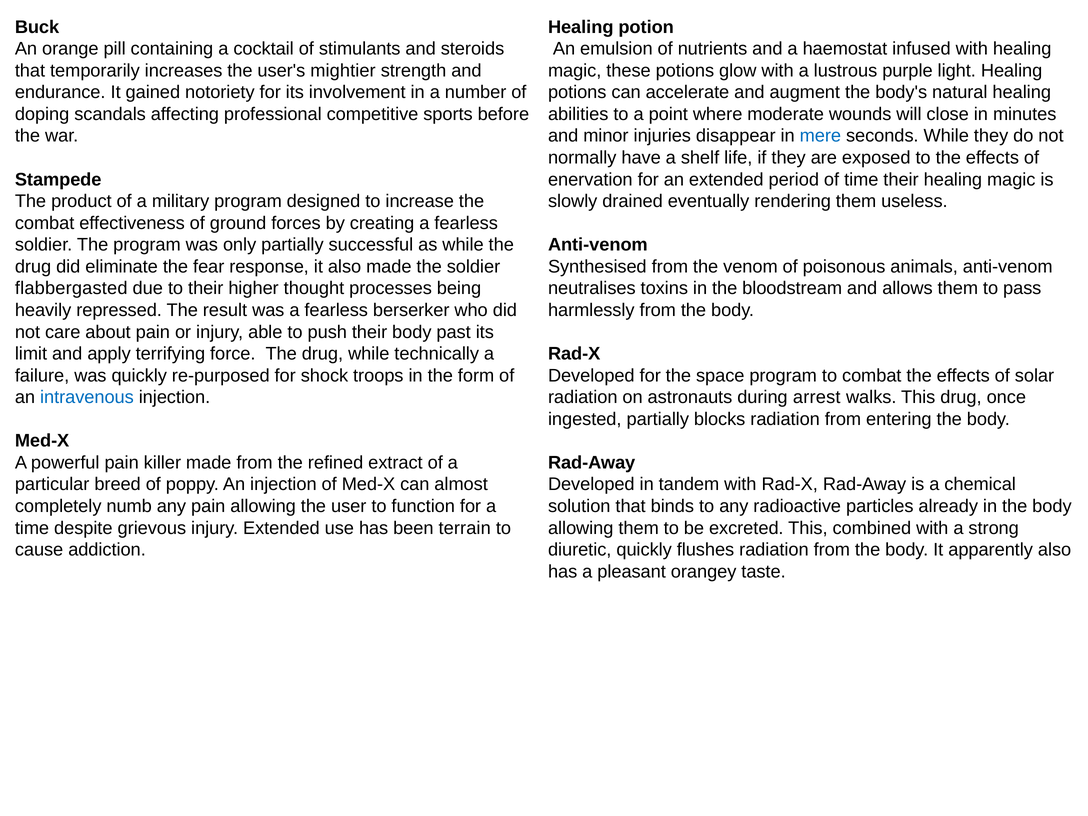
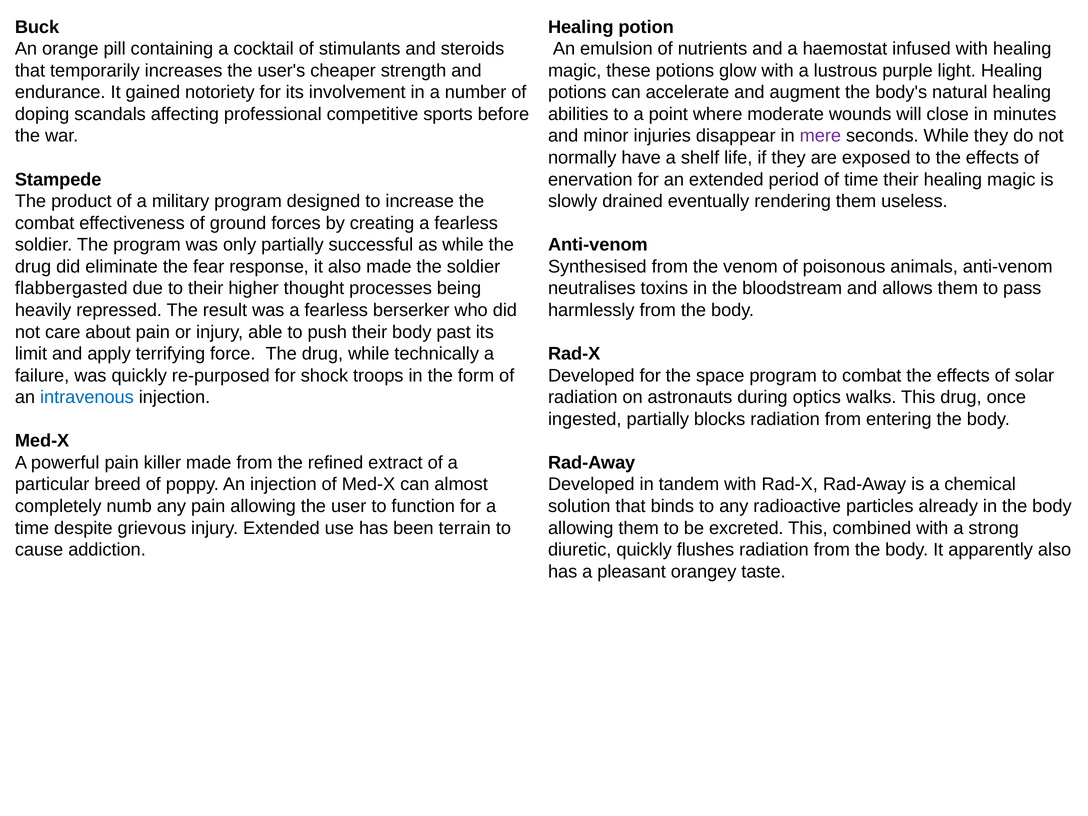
mightier: mightier -> cheaper (343, 71)
mere colour: blue -> purple (820, 136)
arrest: arrest -> optics (817, 397)
